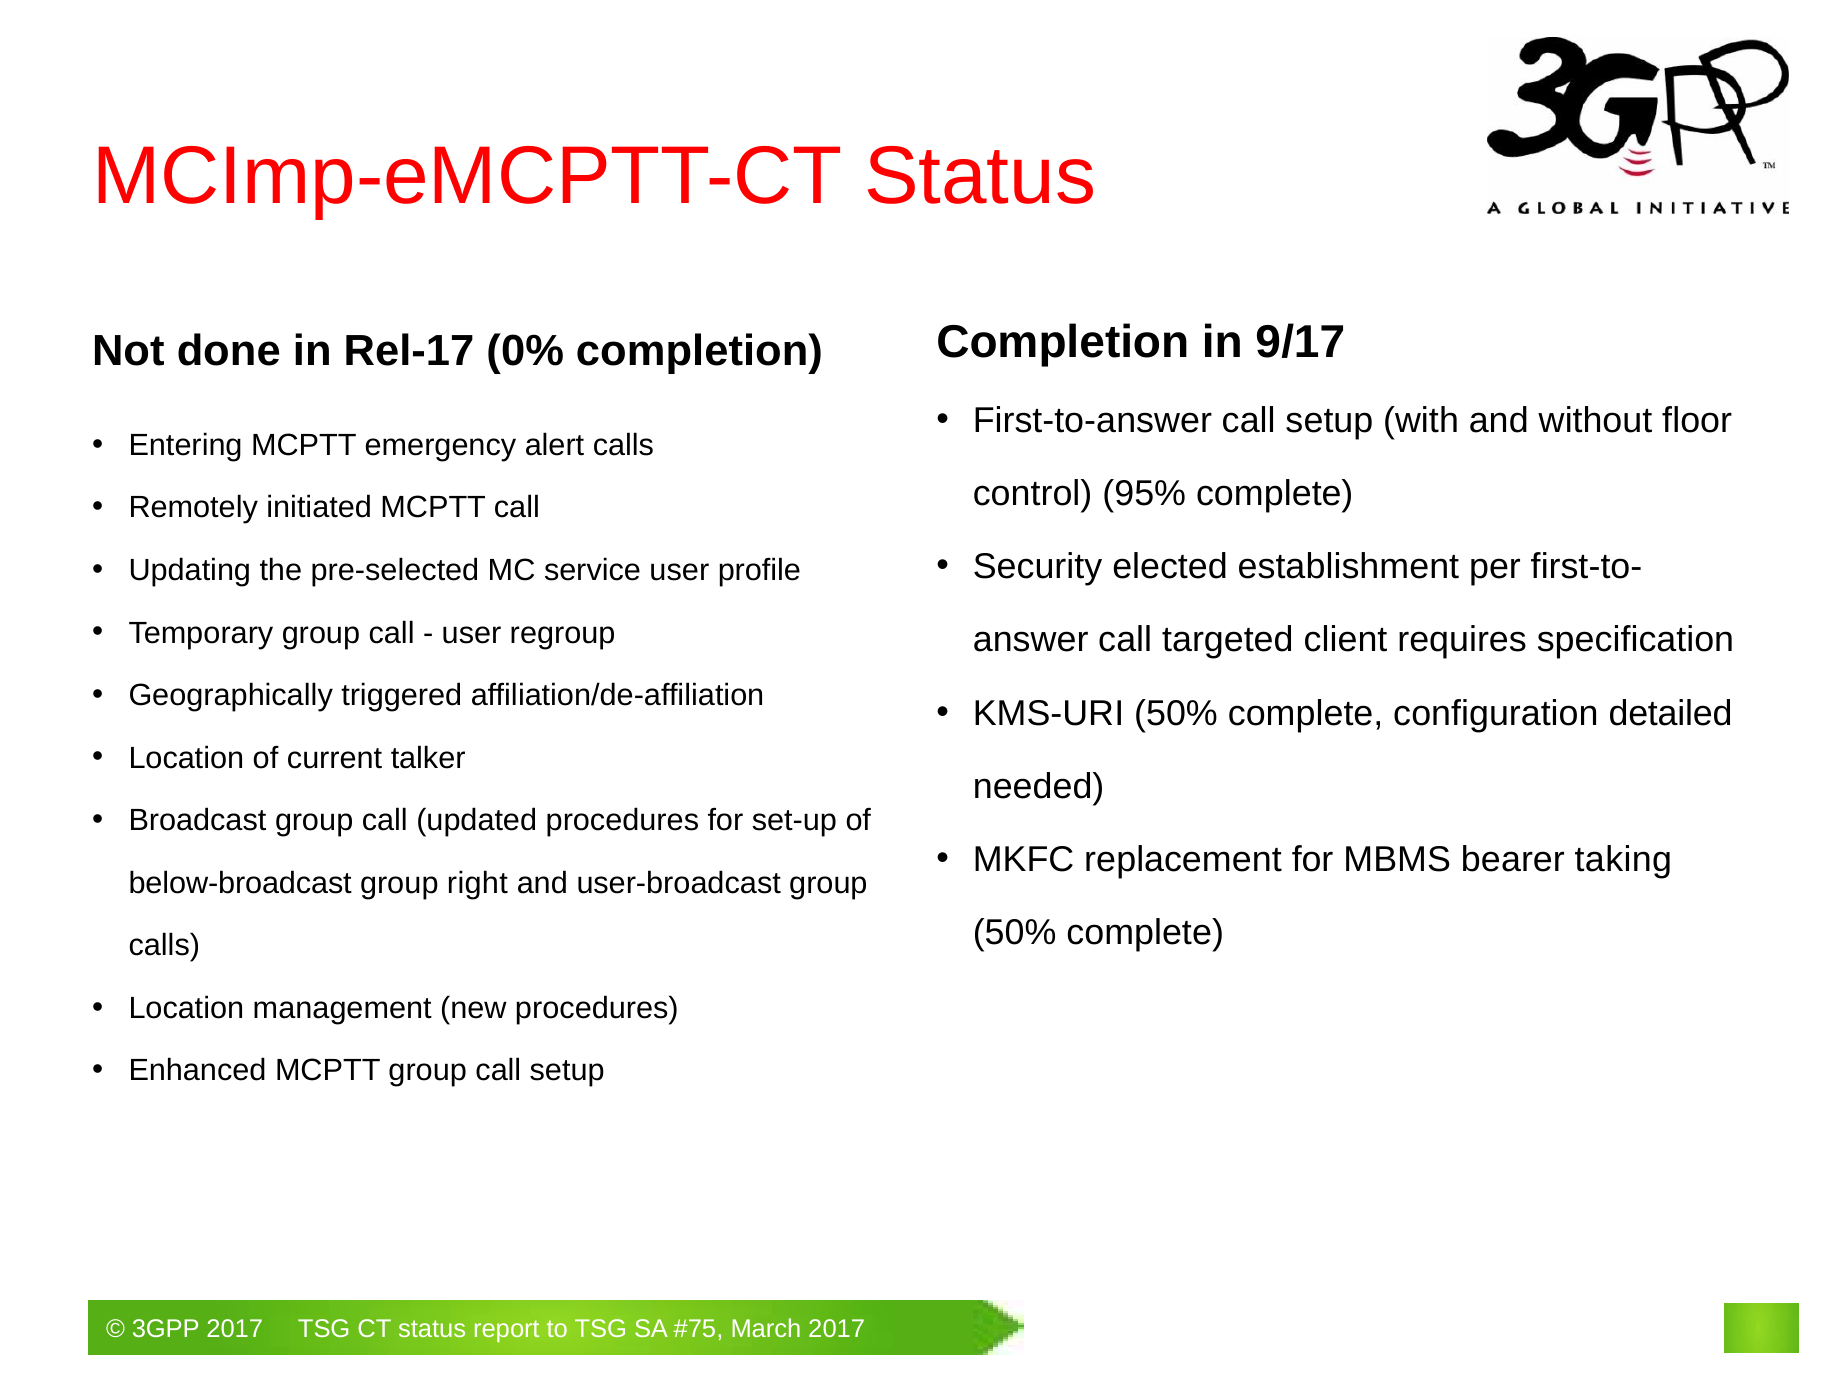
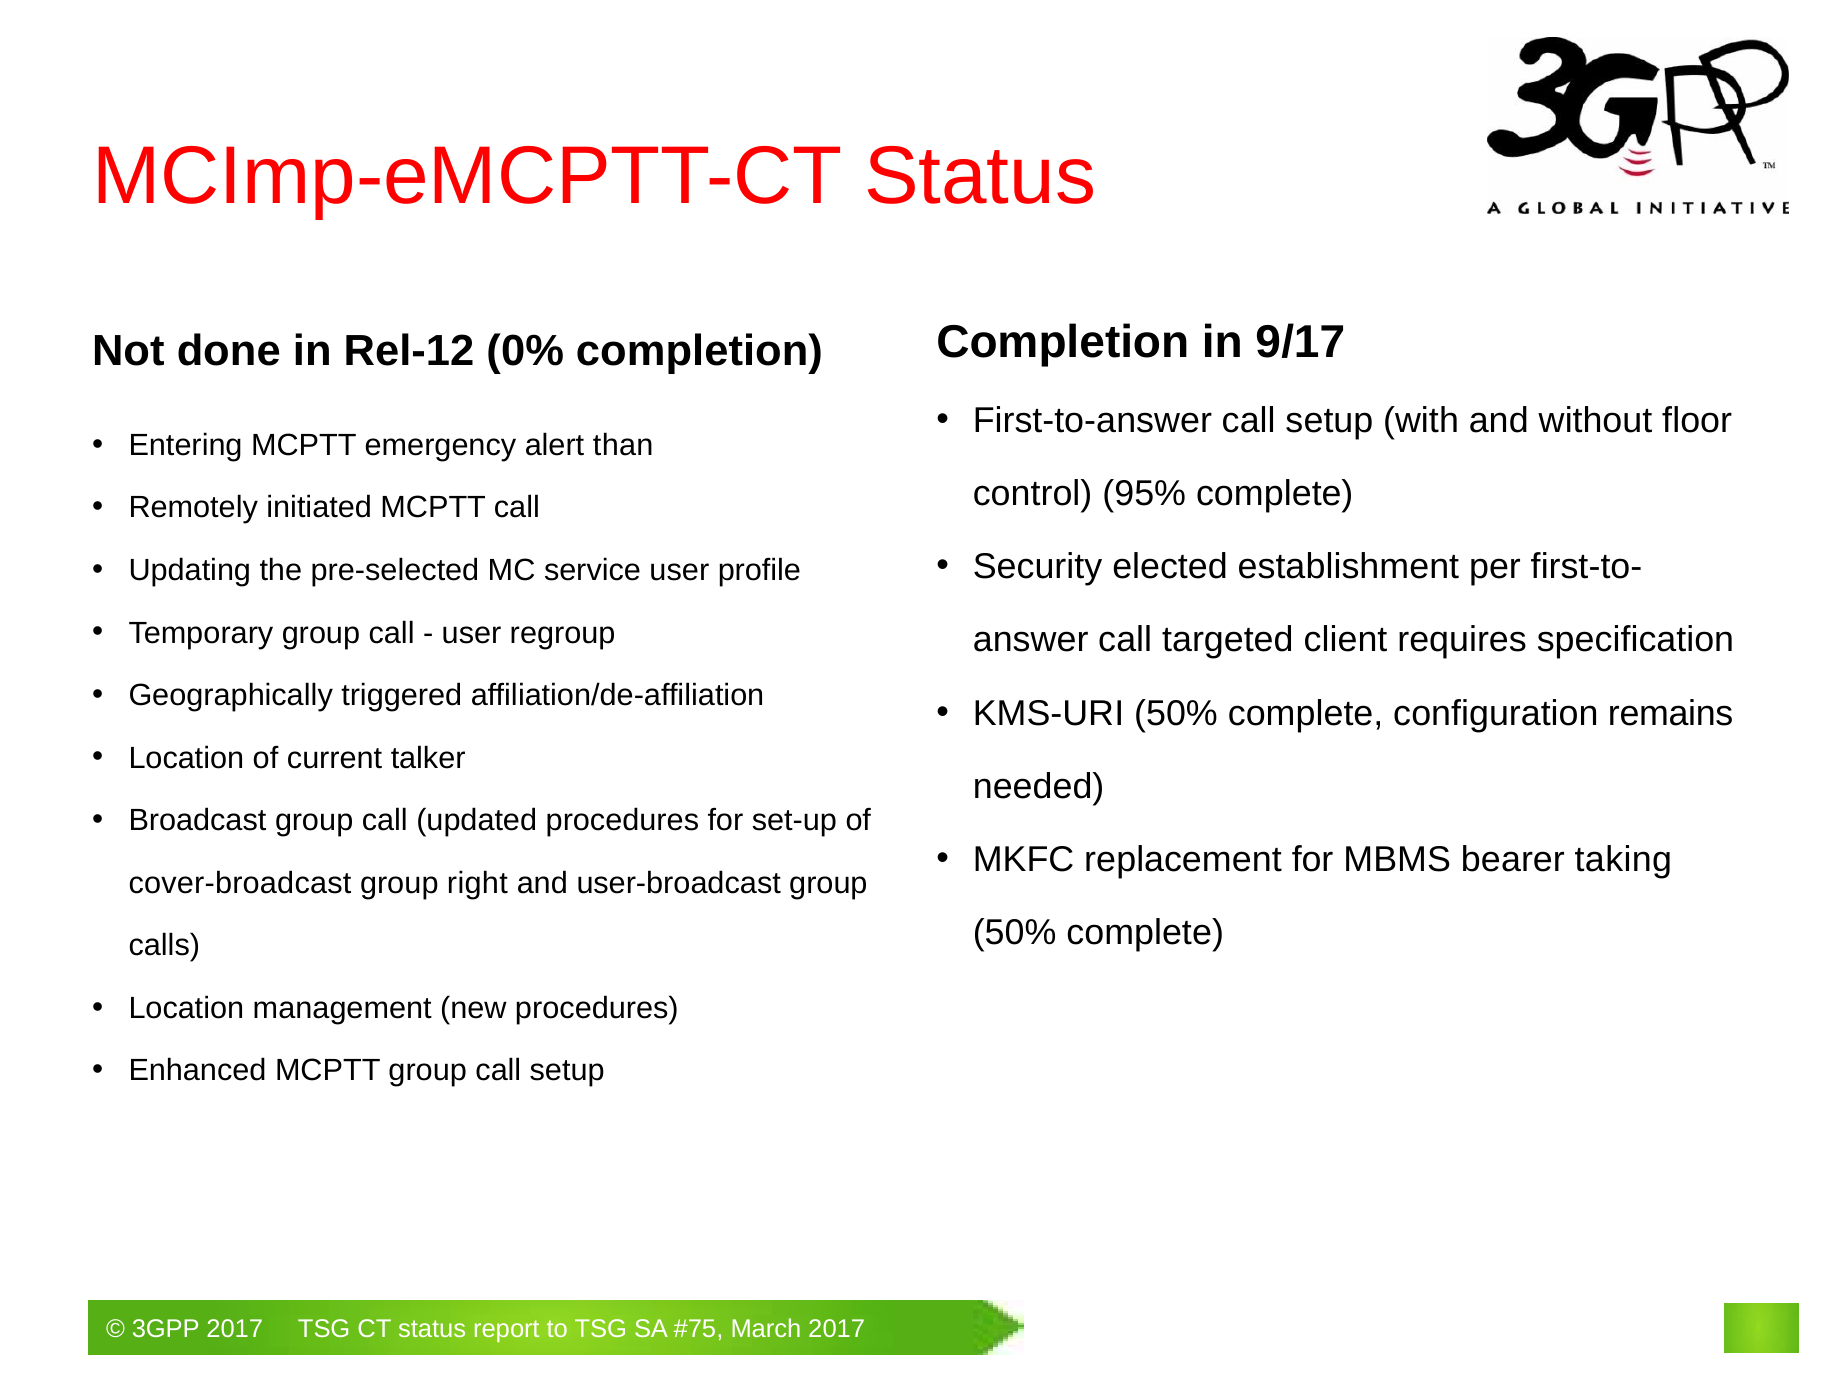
Rel-17: Rel-17 -> Rel-12 (409, 352)
alert calls: calls -> than (623, 445)
detailed: detailed -> remains (1671, 713)
below-broadcast: below-broadcast -> cover-broadcast (240, 883)
